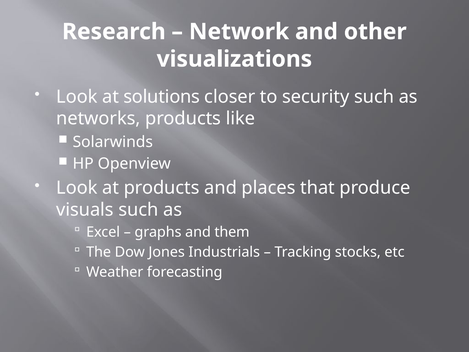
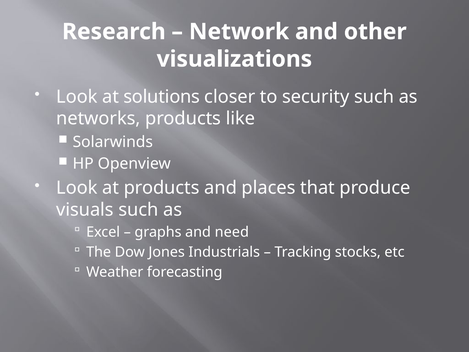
them: them -> need (232, 232)
